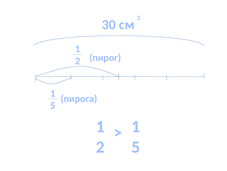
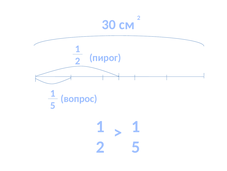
пирога: пирога -> вопрос (79, 98)
